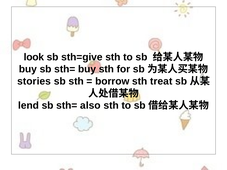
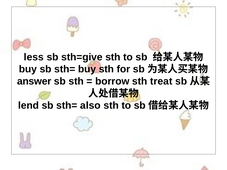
look: look -> less (34, 57)
stories: stories -> answer (34, 81)
